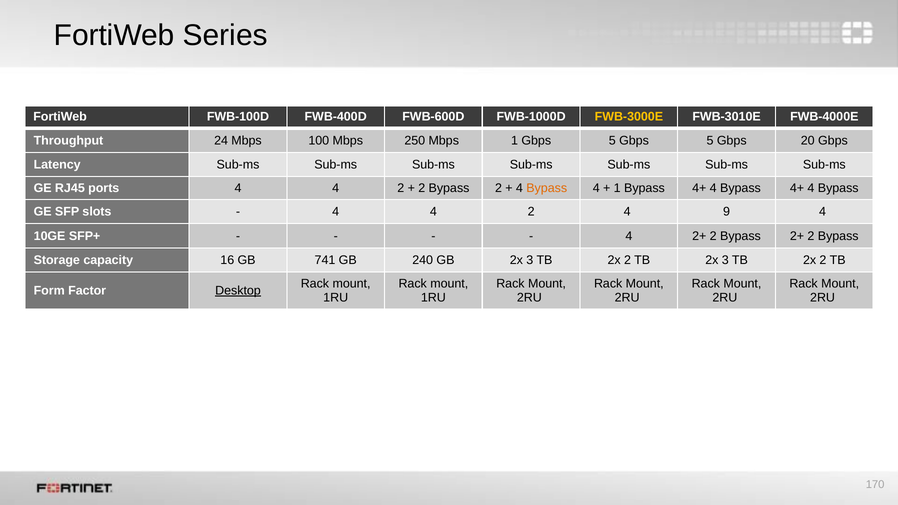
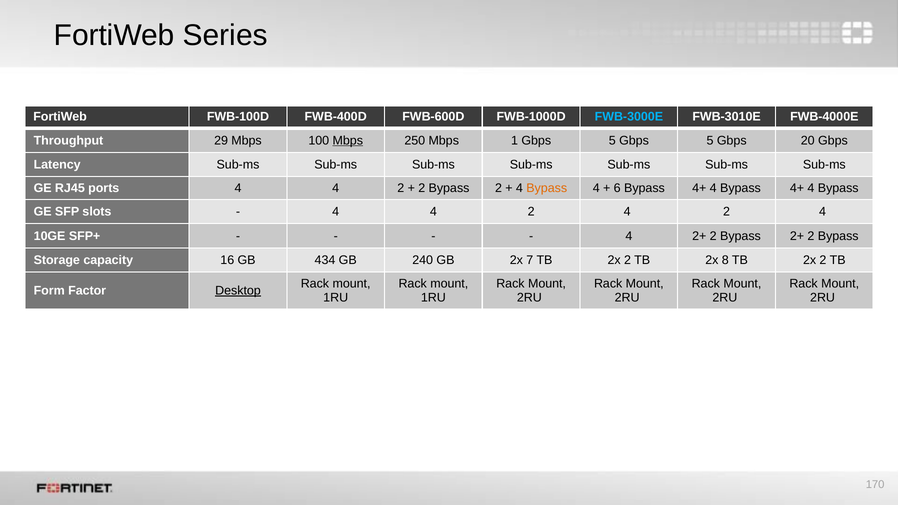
FWB-3000E colour: yellow -> light blue (629, 117)
24: 24 -> 29 (221, 141)
Mbps underline: none -> present (348, 141)
1: 1 -> 6 (617, 188)
2 4 9: 9 -> 2 (727, 212)
741: 741 -> 434 (325, 260)
GB 2x 3: 3 -> 7 (530, 260)
TB 2x 3: 3 -> 8 (725, 260)
